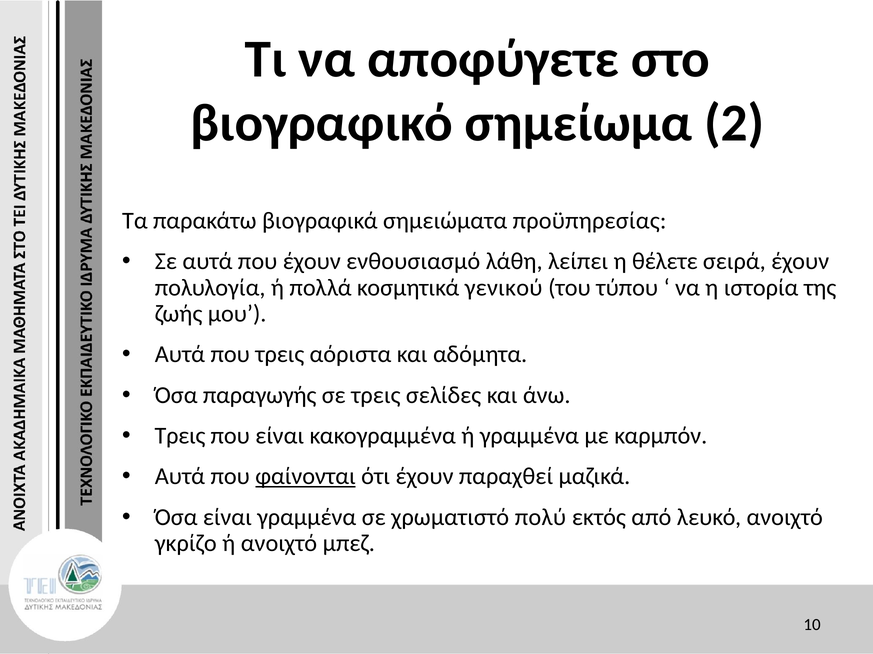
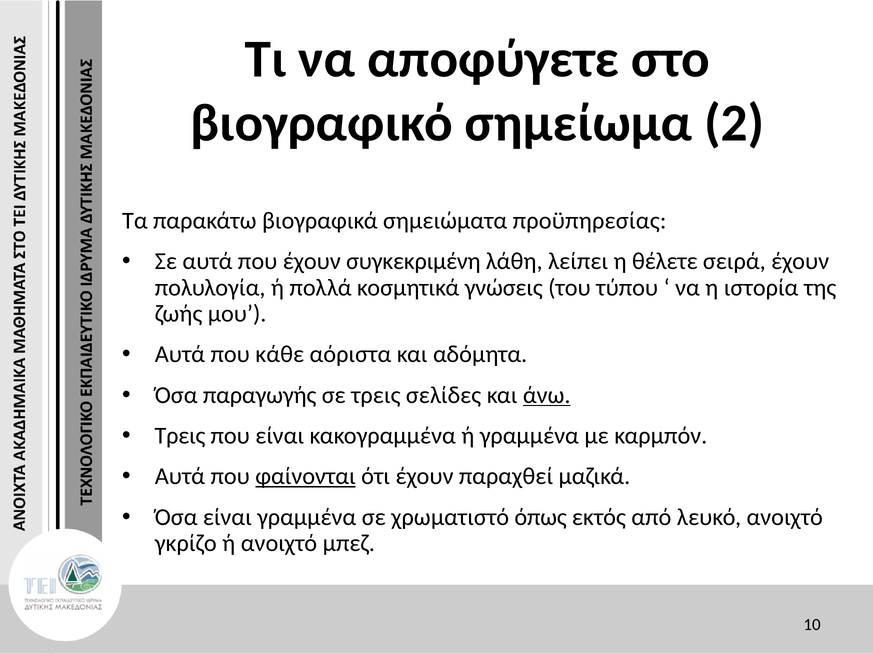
ενθουσιασμό: ενθουσιασμό -> συγκεκριμένη (413, 262)
γενικού: γενικού -> γνώσεις (504, 288)
που τρεις: τρεις -> κάθε (280, 355)
άνω underline: none -> present (547, 396)
πολύ: πολύ -> όπως (541, 518)
